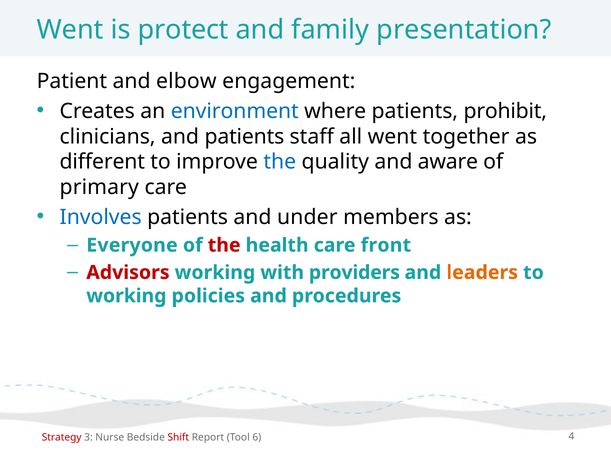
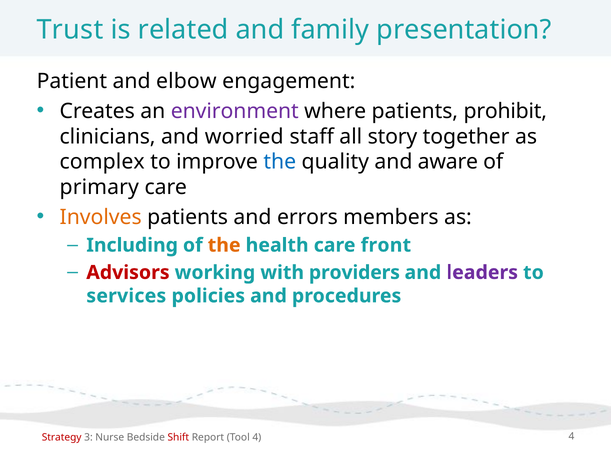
Went: Went -> Trust (70, 30)
protect: protect -> related (183, 30)
environment colour: blue -> purple (235, 111)
and patients: patients -> worried (244, 137)
all went: went -> story (392, 137)
different: different -> complex (102, 162)
Involves colour: blue -> orange (101, 217)
under: under -> errors (307, 217)
Everyone: Everyone -> Including (132, 245)
the colour: red -> orange (224, 245)
leaders colour: orange -> purple (482, 273)
working: working -> services (126, 296)
Tool 6: 6 -> 4 (257, 438)
